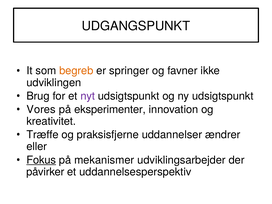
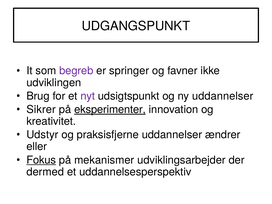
begreb colour: orange -> purple (76, 71)
ny udsigtspunkt: udsigtspunkt -> uddannelser (223, 96)
Vores: Vores -> Sikrer (41, 109)
eksperimenter underline: none -> present (110, 109)
Træffe: Træffe -> Udstyr (42, 135)
påvirker: påvirker -> dermed (45, 172)
